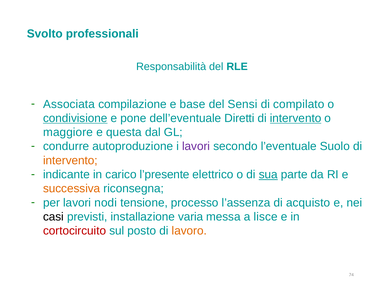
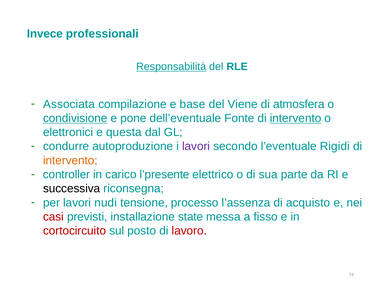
Svolto: Svolto -> Invece (45, 34)
Responsabilità underline: none -> present (171, 67)
Sensi: Sensi -> Viene (243, 104)
compilato: compilato -> atmosfera (299, 104)
Diretti: Diretti -> Fonte (239, 118)
maggiore: maggiore -> elettronici (68, 132)
Suolo: Suolo -> Rigidi (335, 146)
indicante: indicante -> controller (66, 175)
sua underline: present -> none (268, 175)
successiva colour: orange -> black (72, 189)
nodi: nodi -> nudi (106, 203)
casi colour: black -> red (53, 217)
varia: varia -> state (191, 217)
lisce: lisce -> fisso (266, 217)
lavoro colour: orange -> red (189, 231)
